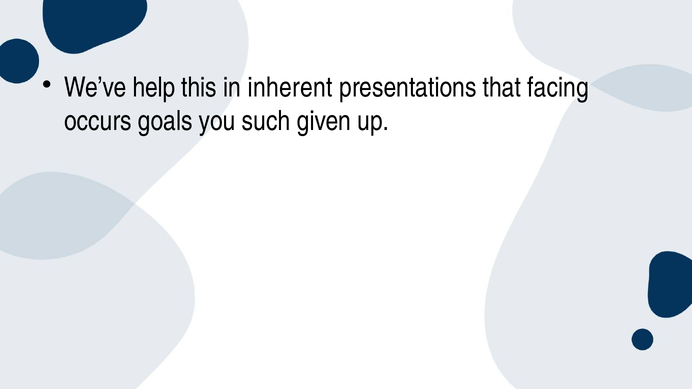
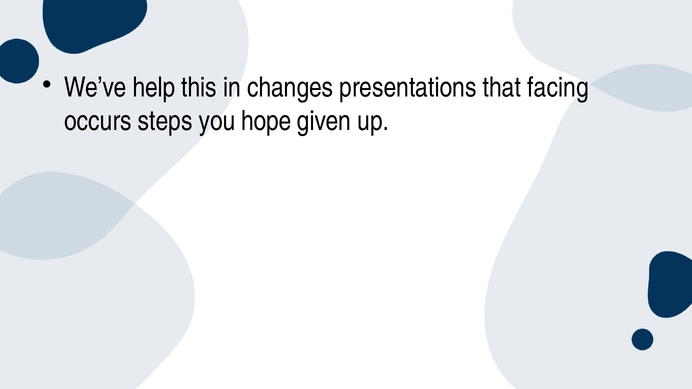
inherent: inherent -> changes (290, 88)
goals: goals -> steps (165, 121)
such: such -> hope (266, 121)
